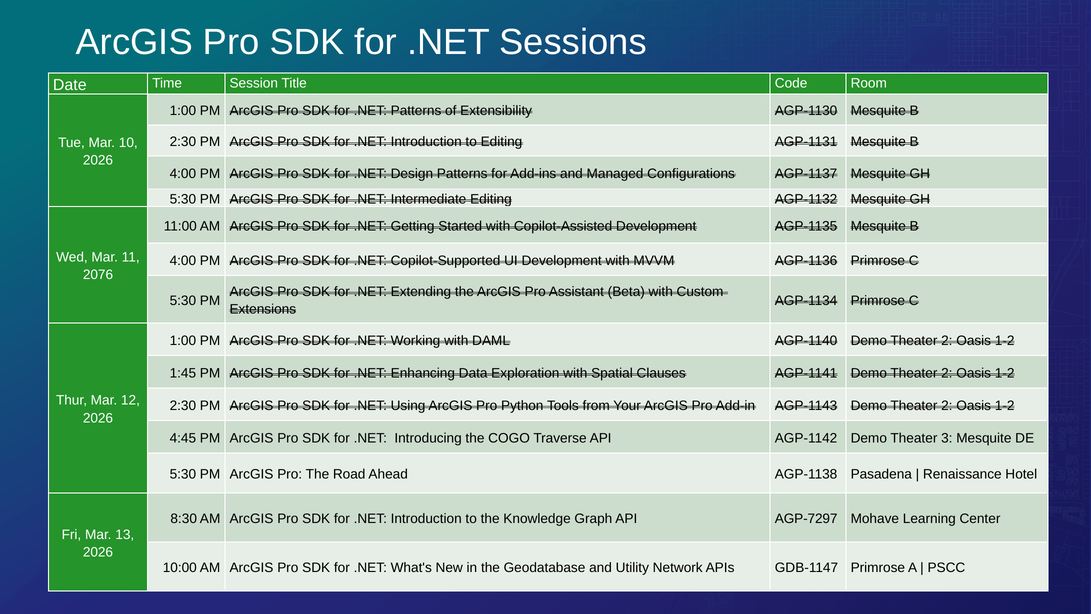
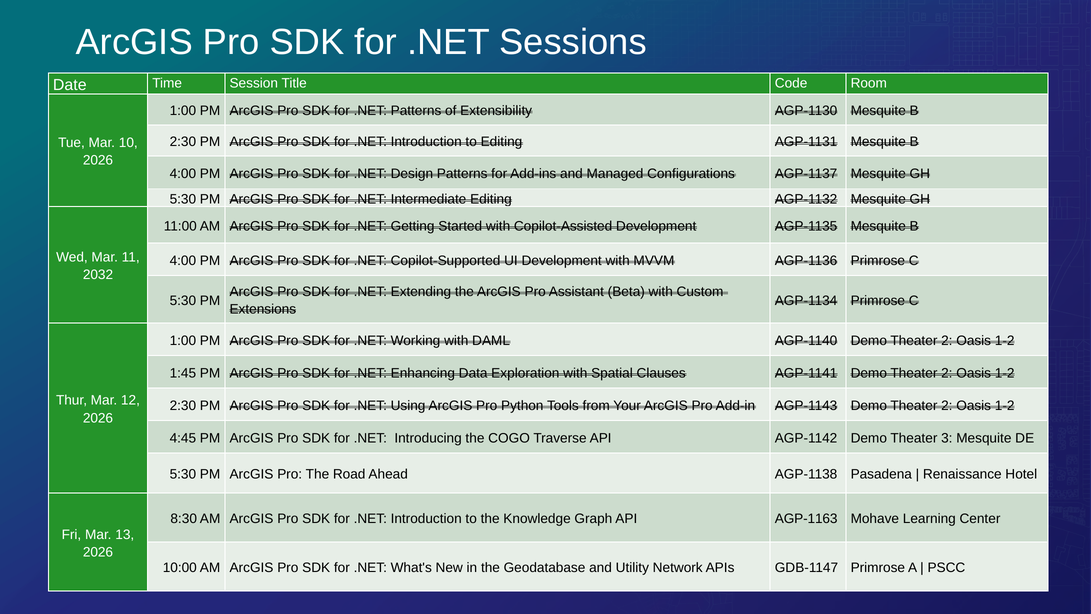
2076: 2076 -> 2032 (98, 275)
AGP-7297: AGP-7297 -> AGP-1163 (806, 519)
